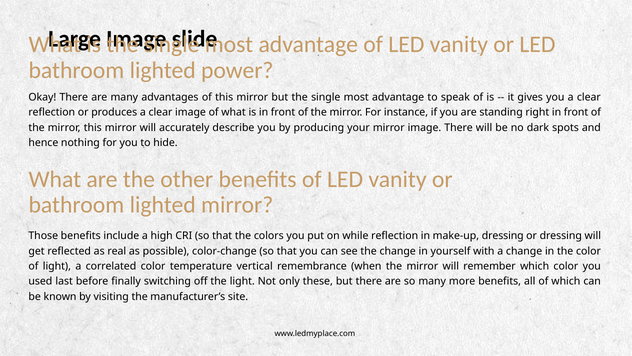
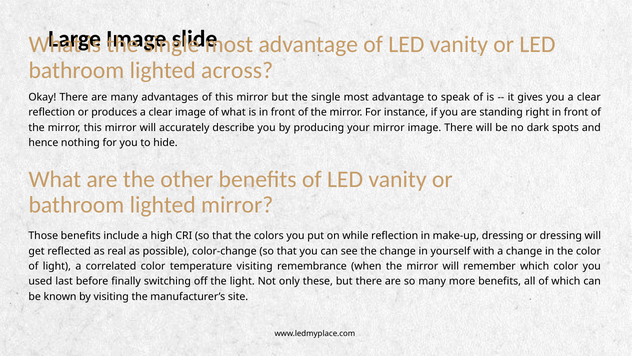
power: power -> across (237, 70)
temperature vertical: vertical -> visiting (255, 266)
